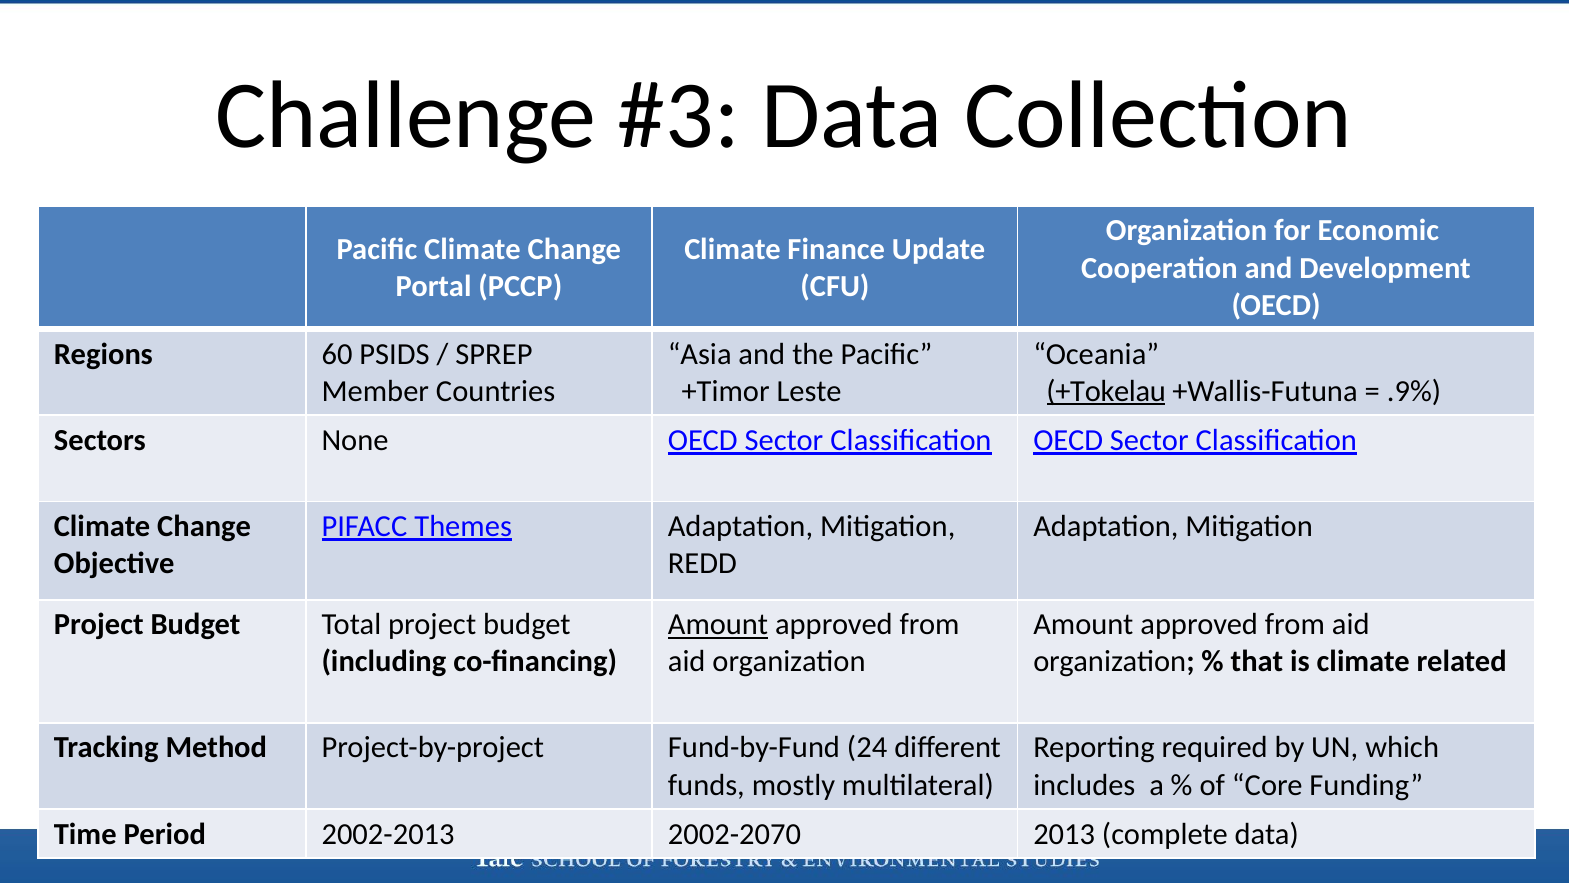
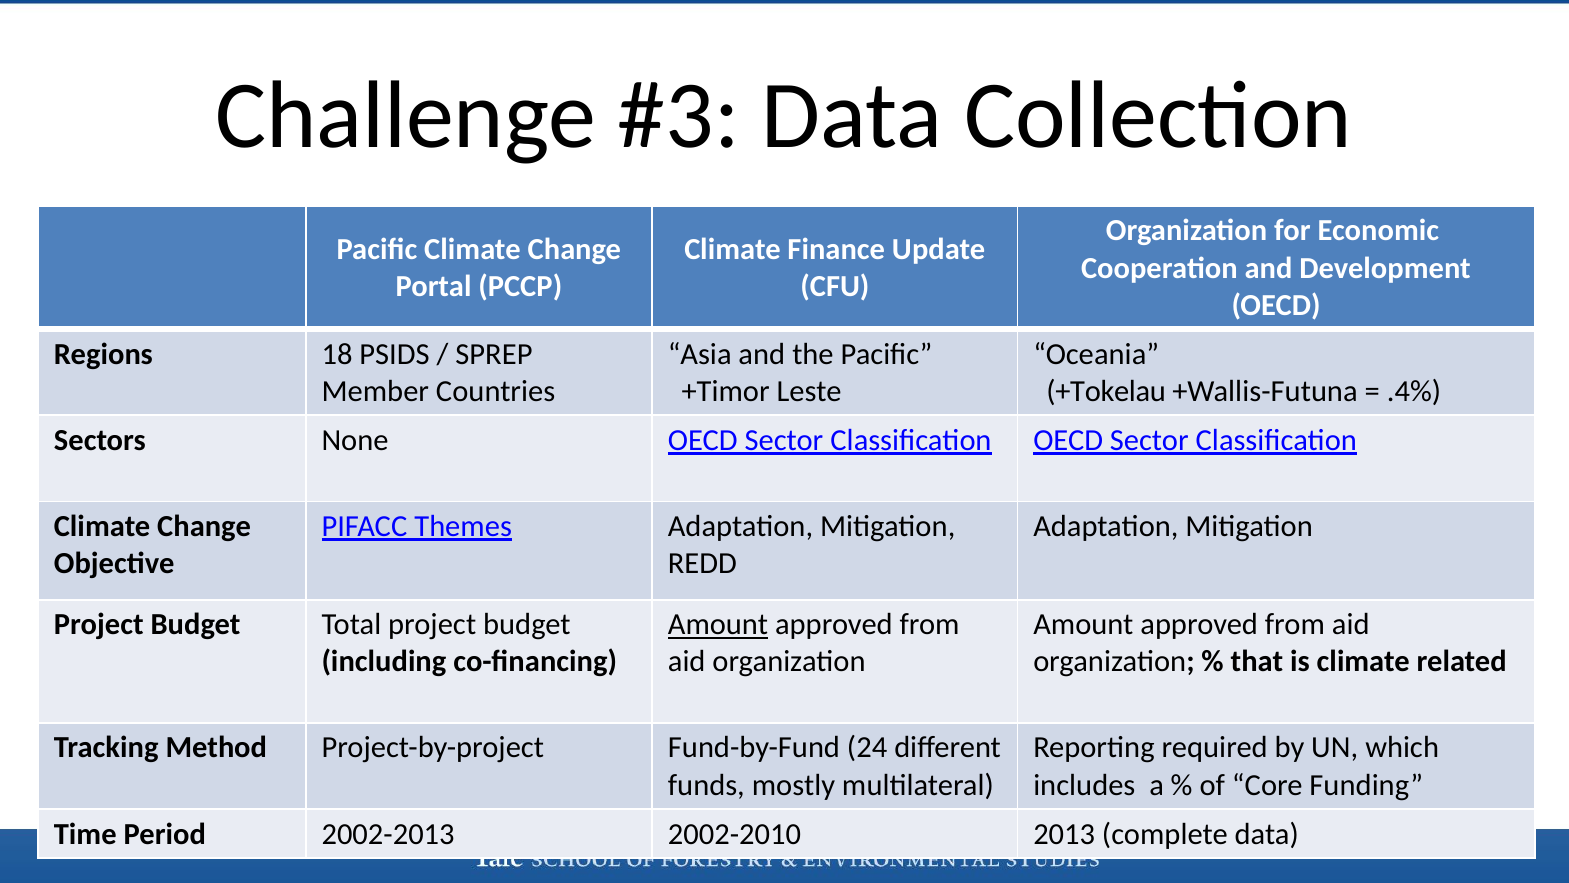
60: 60 -> 18 (337, 354)
+Tokelau underline: present -> none (1106, 391)
.9%: .9% -> .4% (1414, 391)
2002-2070: 2002-2070 -> 2002-2010 (734, 834)
